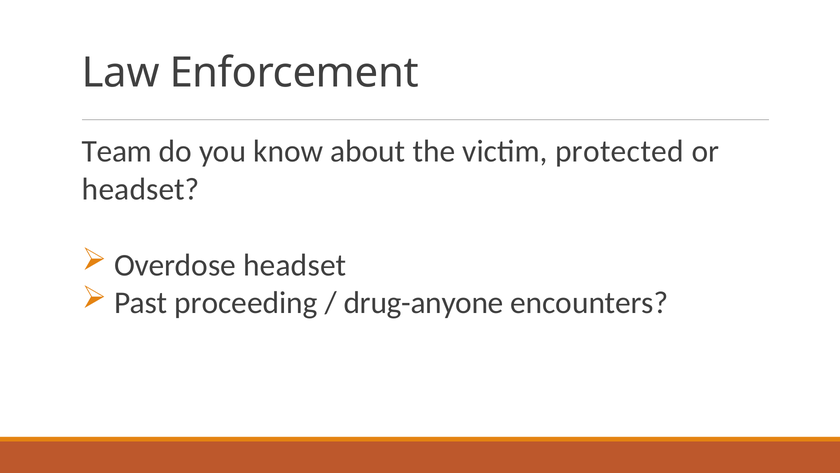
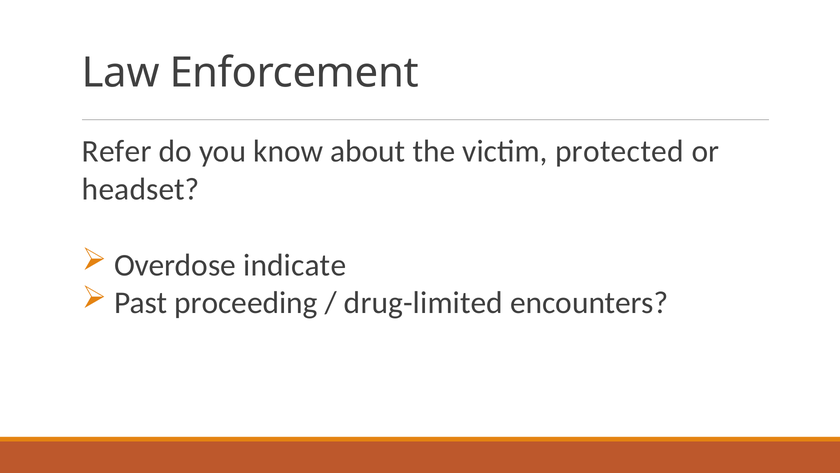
Team: Team -> Refer (117, 151)
Overdose headset: headset -> indicate (295, 265)
drug-anyone: drug-anyone -> drug-limited (423, 303)
